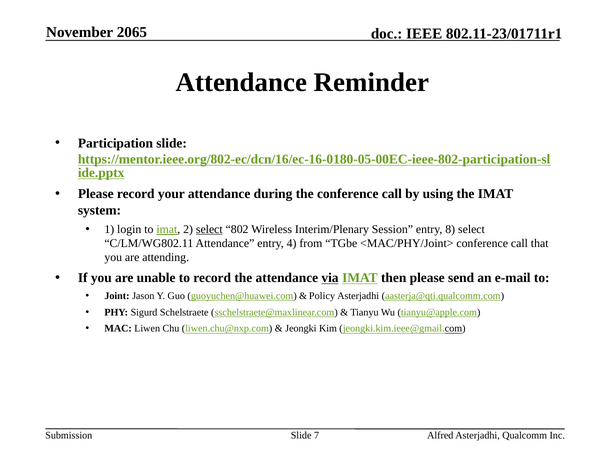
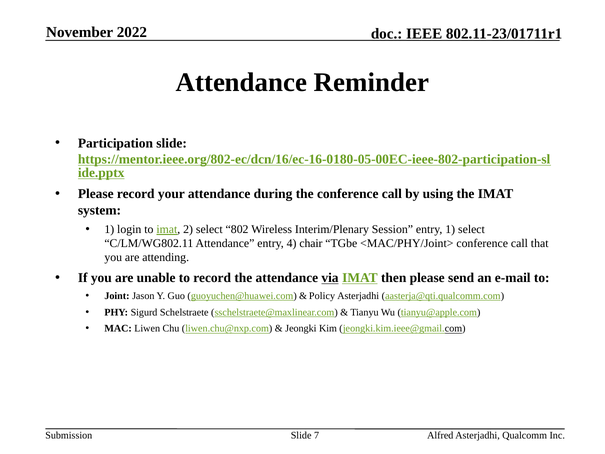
2065: 2065 -> 2022 (132, 32)
select underline: present -> none (209, 229)
entry 8: 8 -> 1 (450, 229)
from: from -> chair (311, 243)
